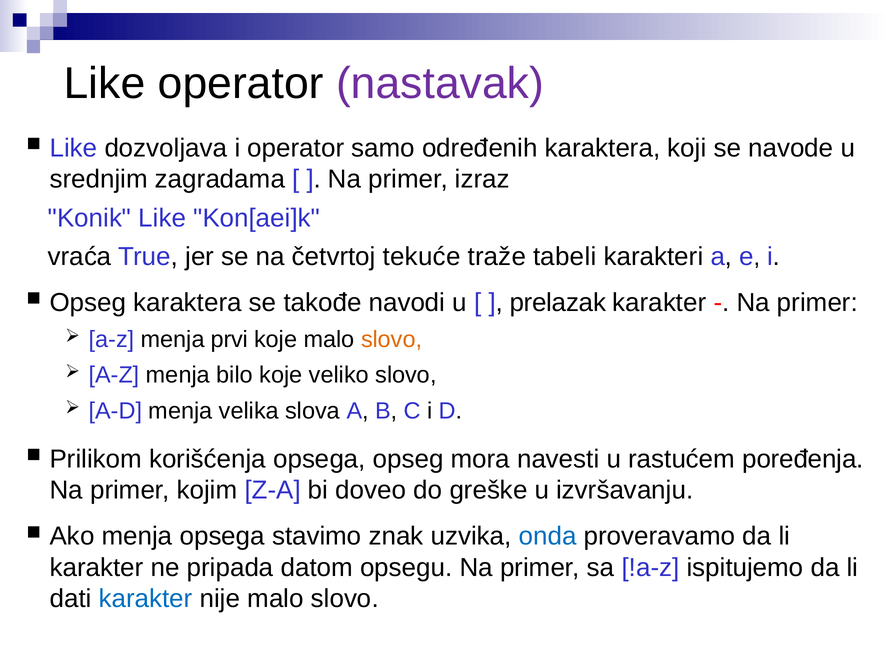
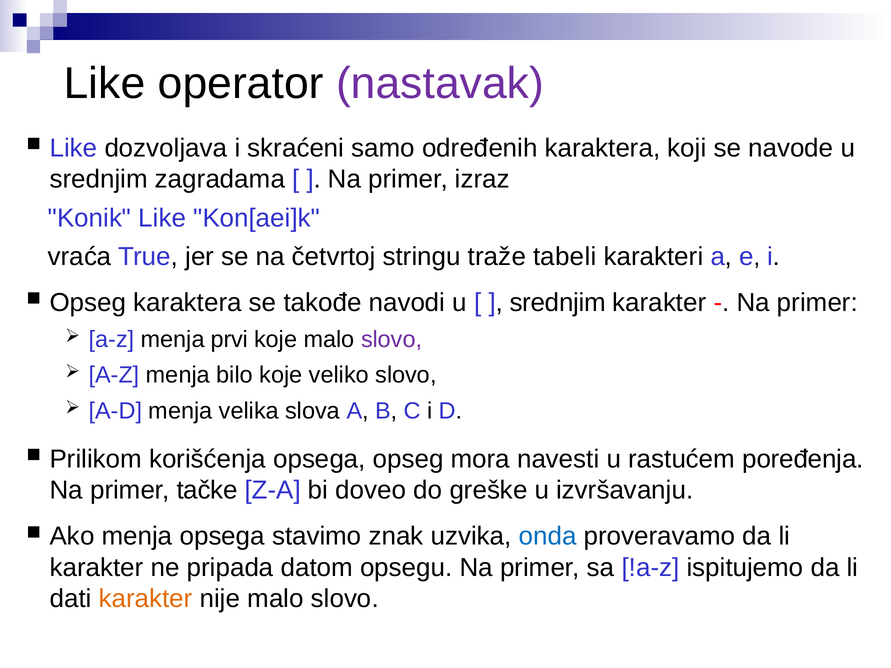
i operator: operator -> skraćeni (296, 148)
tekuće: tekuće -> stringu (422, 257)
prelazak: prelazak -> srednjim (558, 303)
slovo colour: orange -> purple (392, 340)
kojim: kojim -> tačke (207, 491)
karakter colour: blue -> orange (146, 599)
